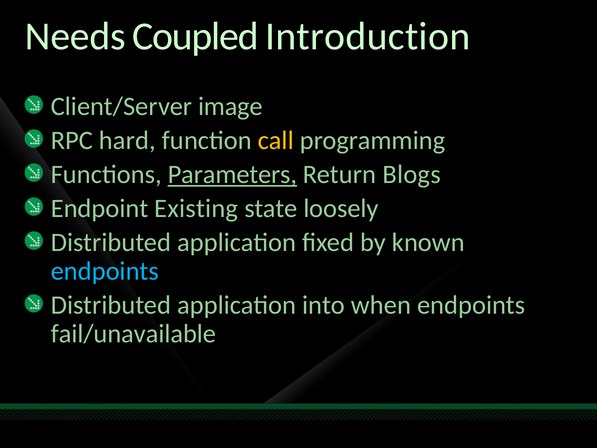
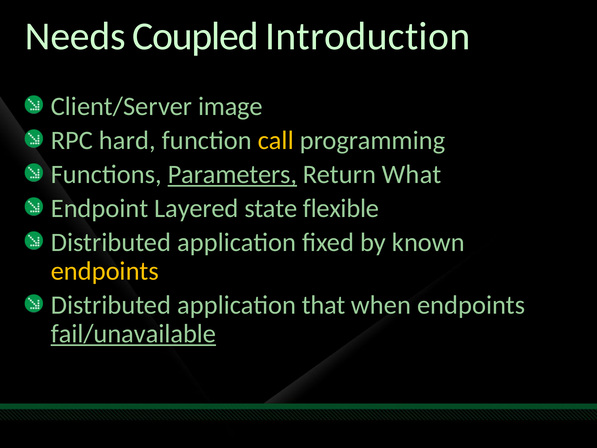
Blogs: Blogs -> What (412, 174)
Existing: Existing -> Layered (196, 208)
loosely: loosely -> flexible (341, 208)
endpoints colour: light blue -> yellow (105, 271)
into: into -> that (324, 305)
fail/unavailable underline: none -> present (133, 334)
